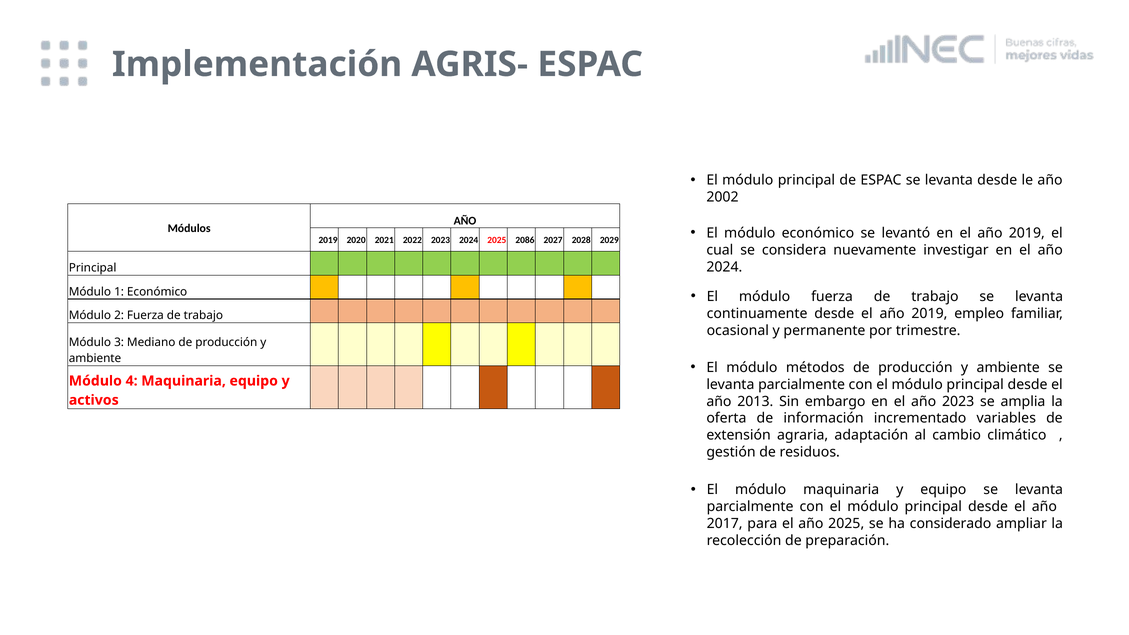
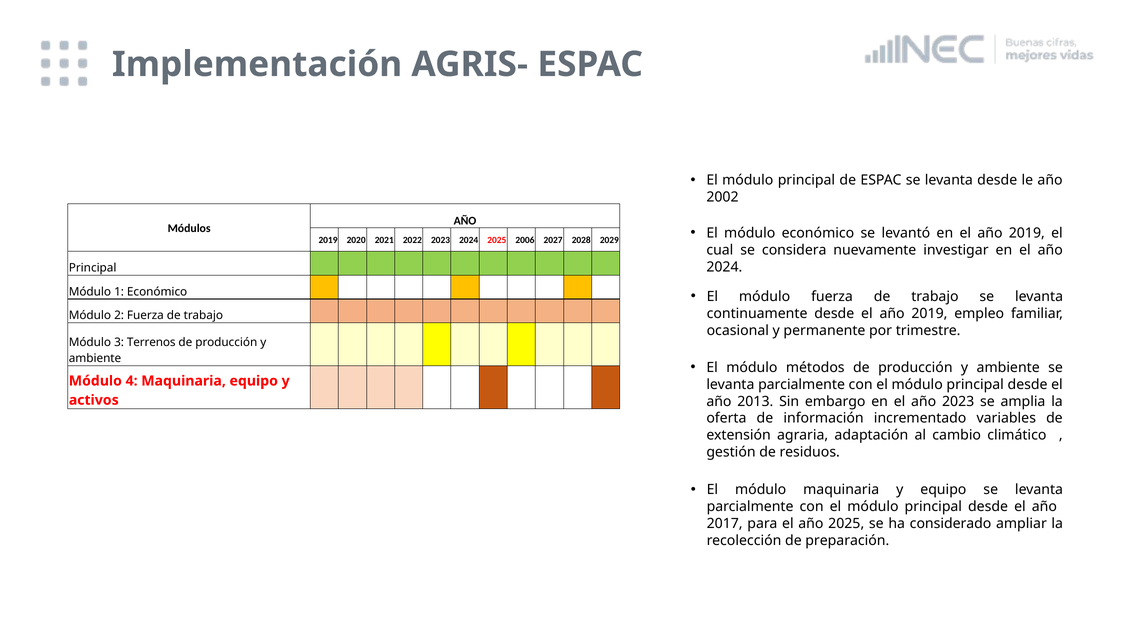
2086: 2086 -> 2006 (525, 240)
Mediano: Mediano -> Terrenos (151, 343)
